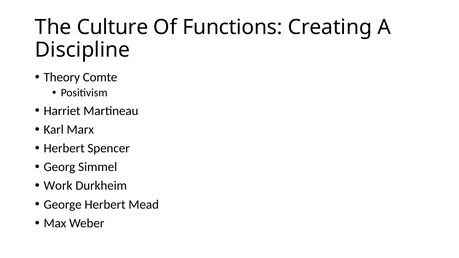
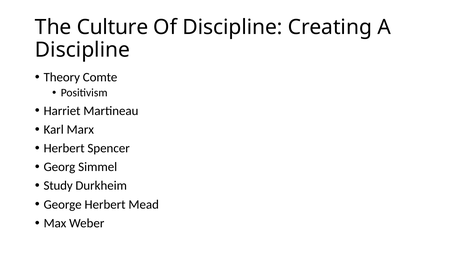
Of Functions: Functions -> Discipline (232, 27)
Work: Work -> Study (58, 186)
